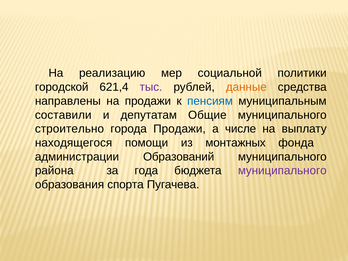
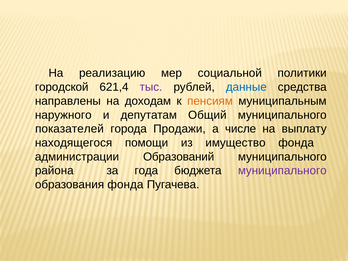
данные colour: orange -> blue (246, 87)
на продажи: продажи -> доходам (148, 101)
пенсиям colour: blue -> orange (210, 101)
составили: составили -> наружного (63, 115)
Общие: Общие -> Общий (207, 115)
строительно: строительно -> показателей (69, 129)
монтажных: монтажных -> имущество (235, 143)
образования спорта: спорта -> фонда (125, 185)
